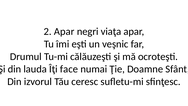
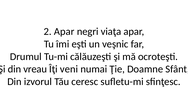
lauda: lauda -> vreau (35, 69)
face: face -> veni (69, 69)
